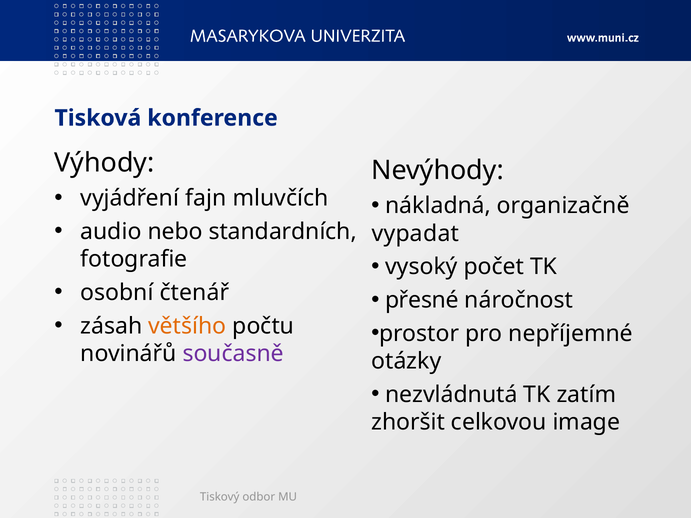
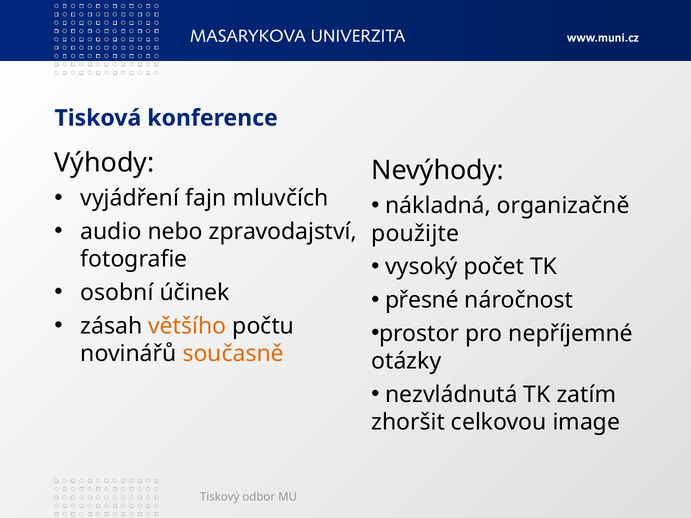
standardních: standardních -> zpravodajství (283, 232)
vypadat: vypadat -> použijte (415, 234)
čtenář: čtenář -> účinek (195, 293)
současně colour: purple -> orange (233, 354)
